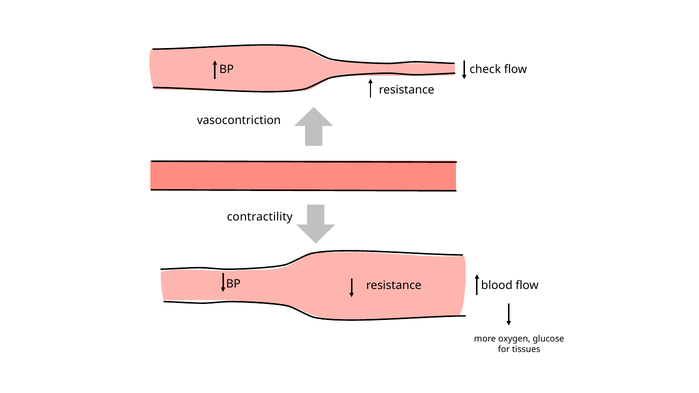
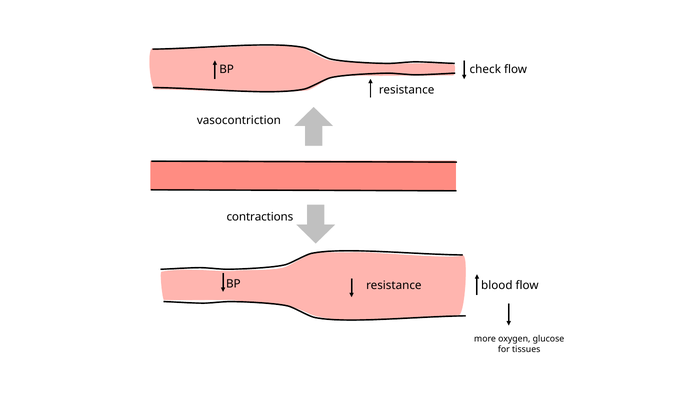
contractility: contractility -> contractions (260, 217)
